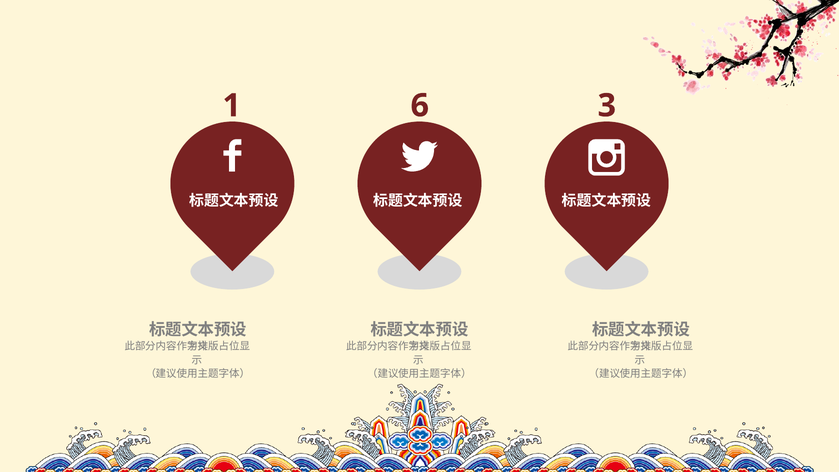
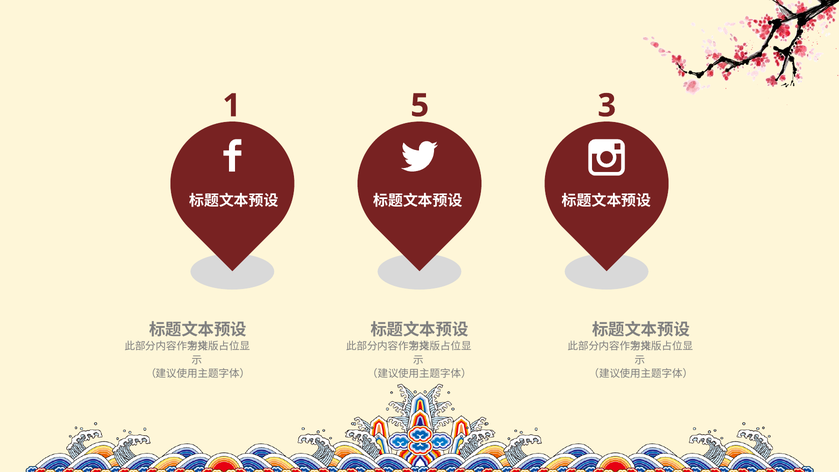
6: 6 -> 5 (420, 106)
